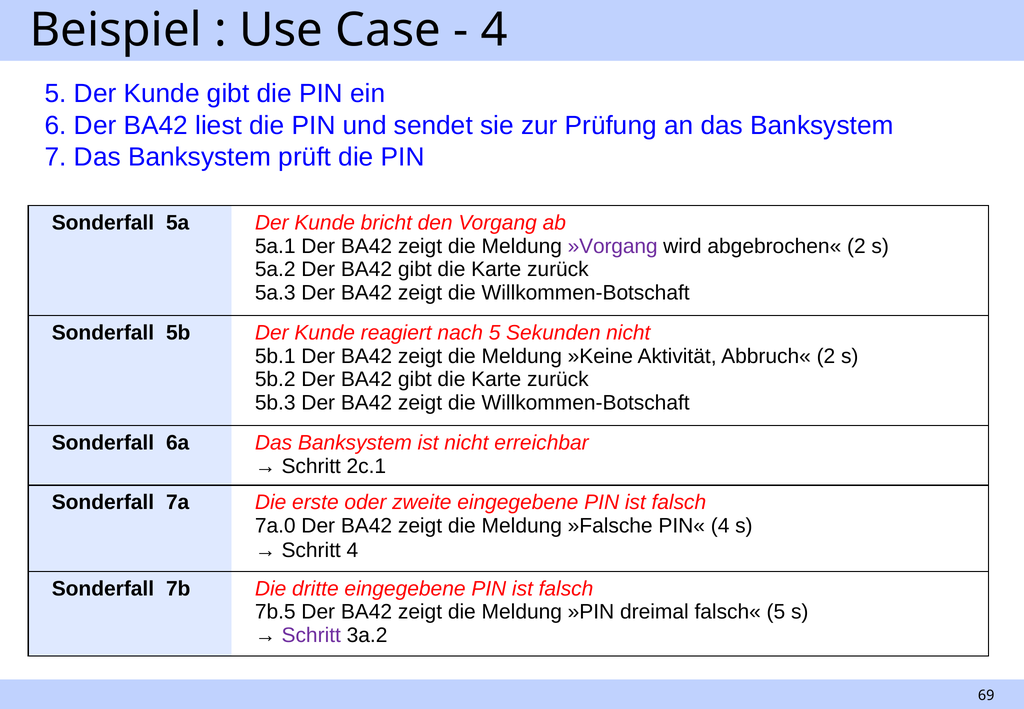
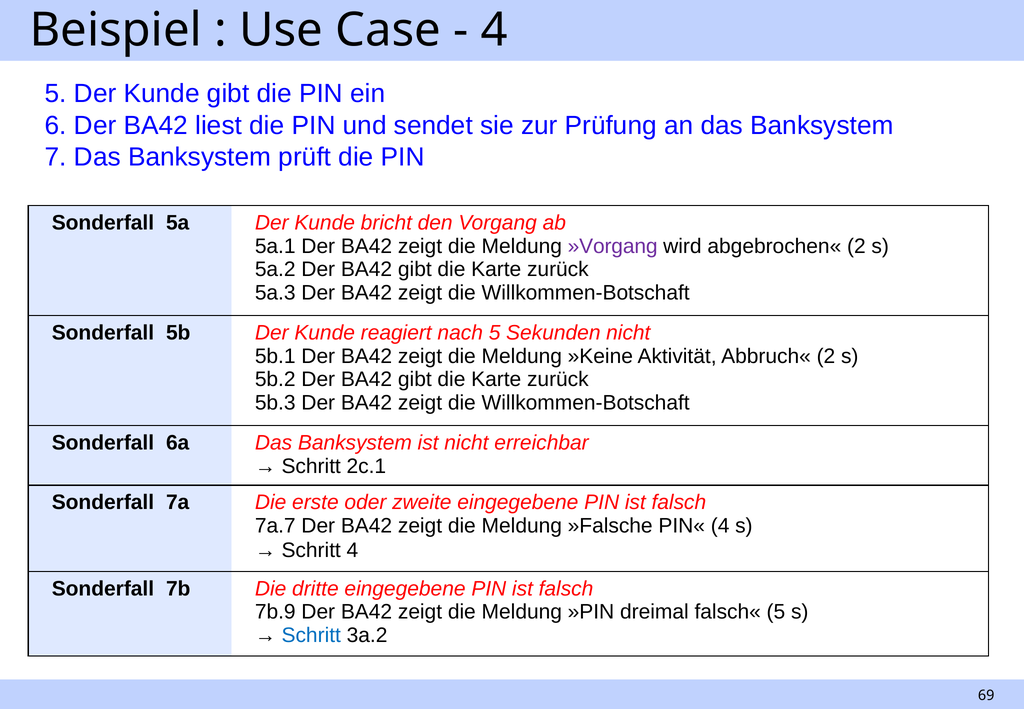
7a.0: 7a.0 -> 7a.7 (275, 526)
7b.5: 7b.5 -> 7b.9 (275, 612)
Schritt colour: purple -> blue (311, 635)
